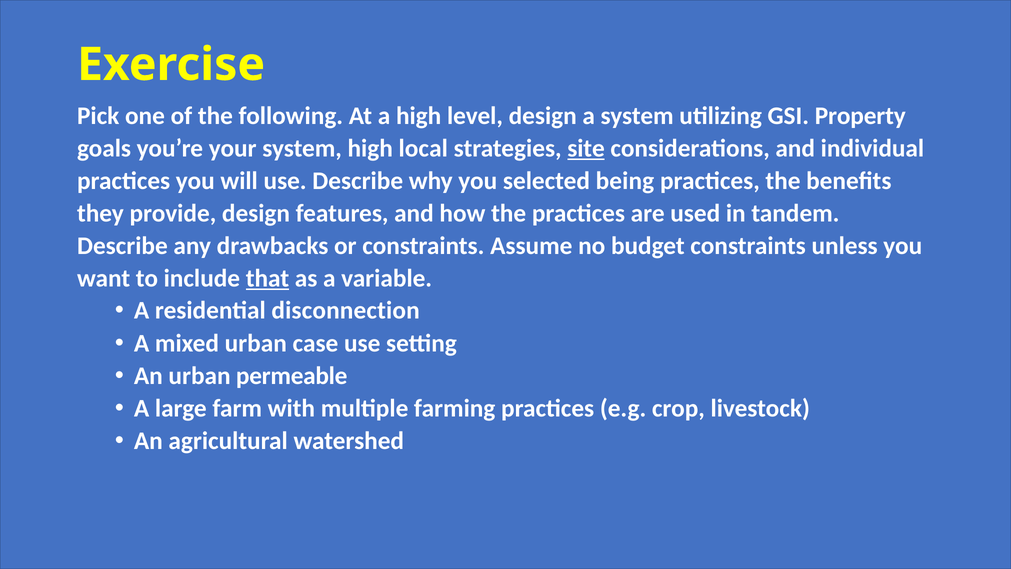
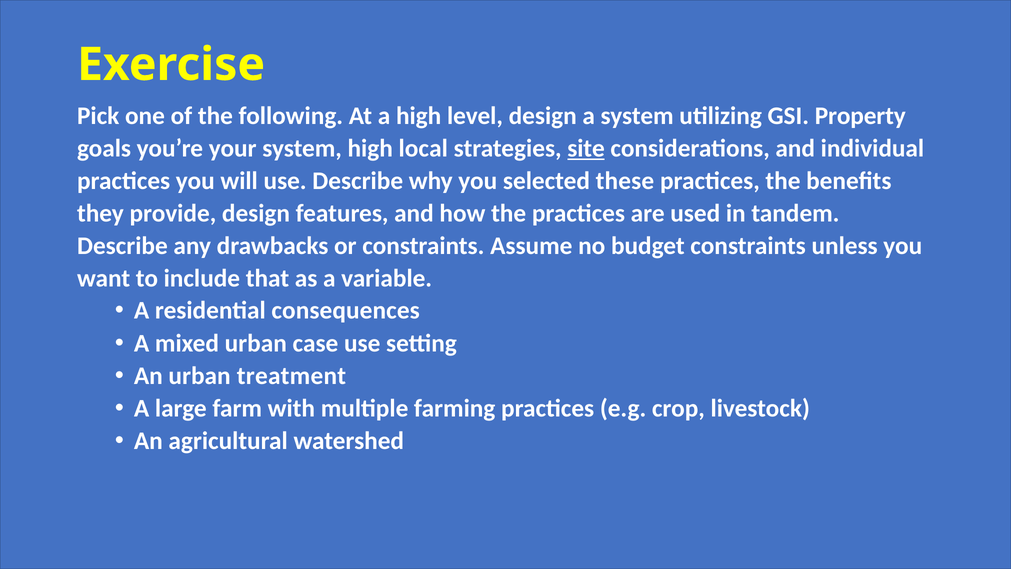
being: being -> these (625, 181)
that underline: present -> none (267, 278)
disconnection: disconnection -> consequences (346, 310)
permeable: permeable -> treatment (291, 376)
